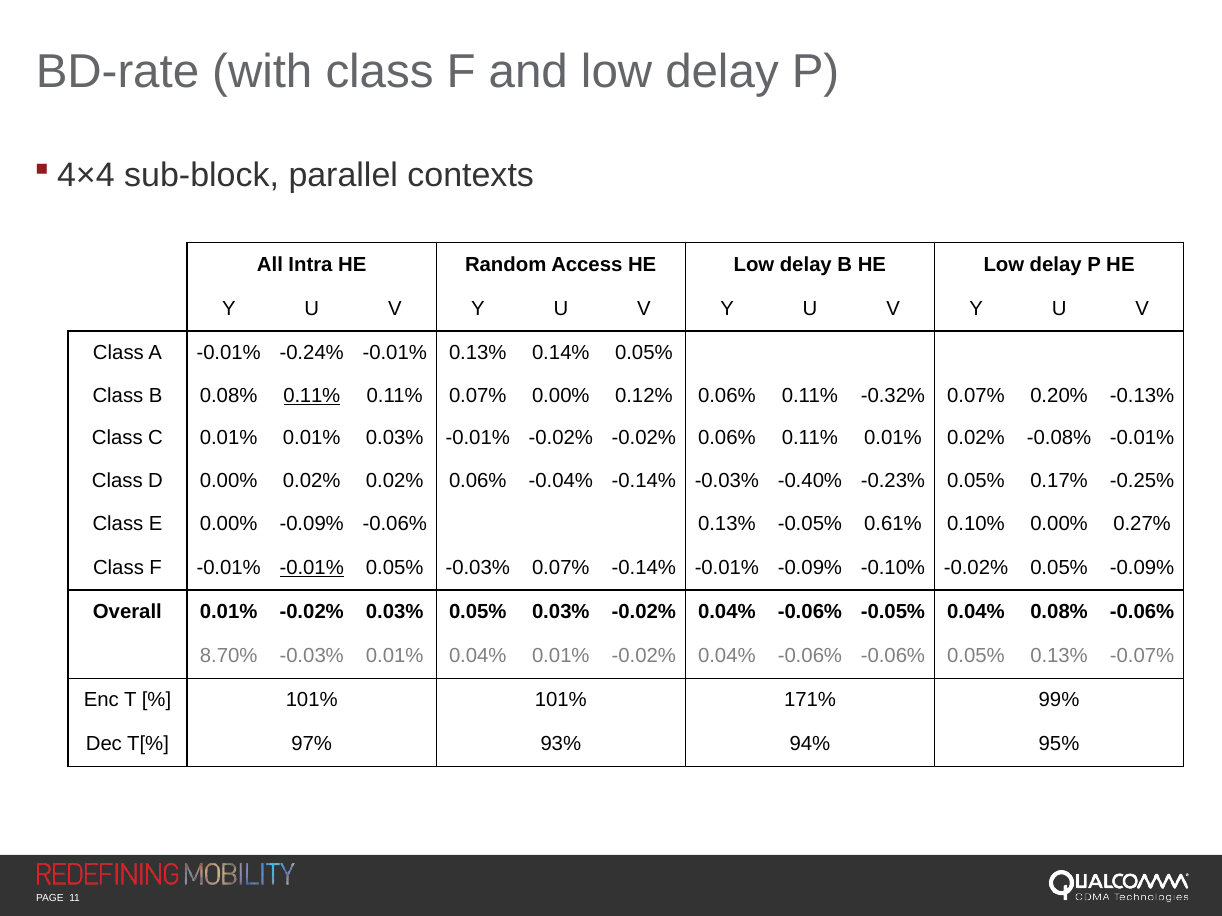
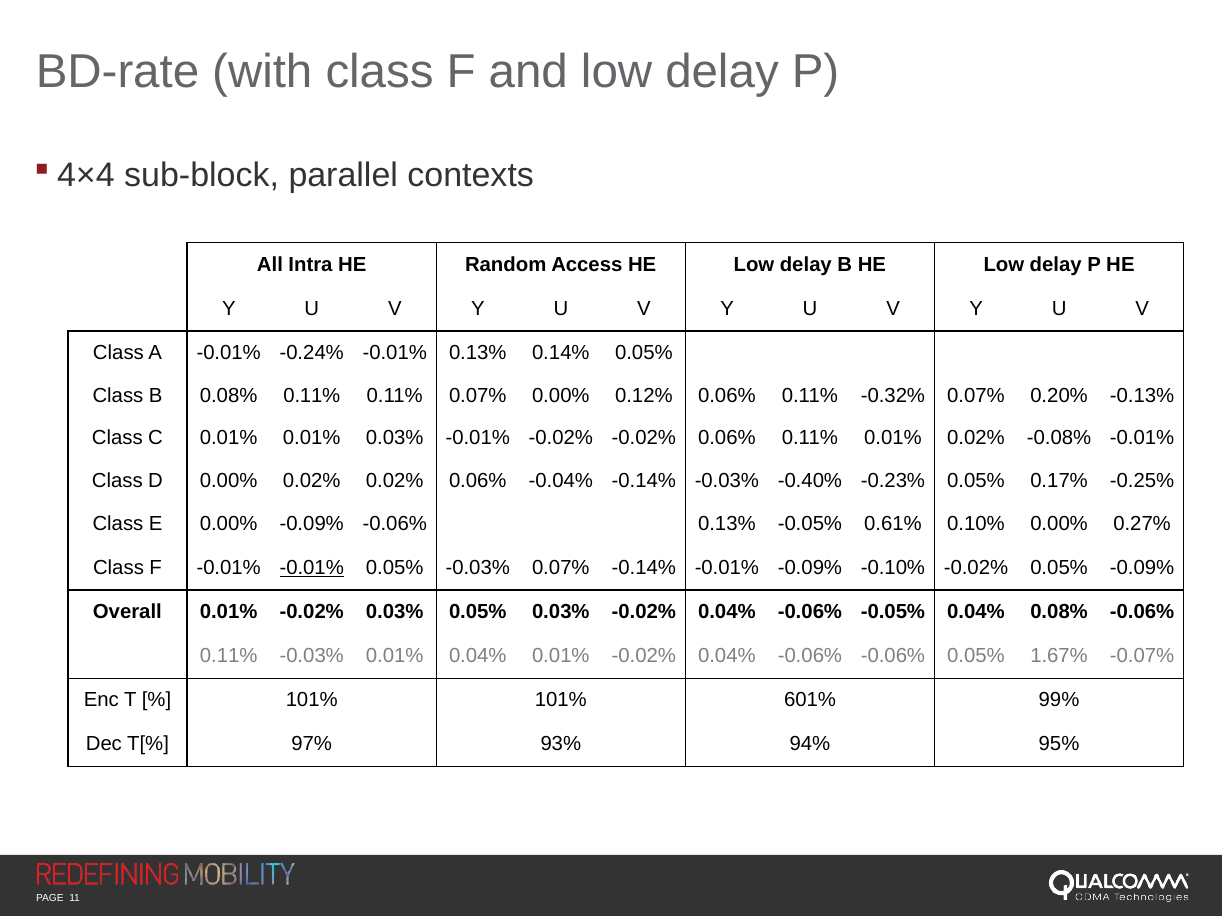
0.11% underline: present -> none (312, 396)
8.70%: 8.70% -> 0.11% (229, 656)
0.05% 0.13%: 0.13% -> 1.67% (1059, 656)
171%: 171% -> 601% (810, 700)
